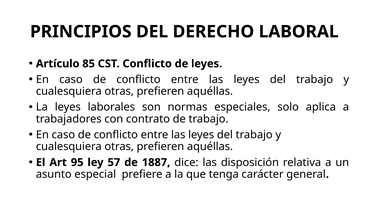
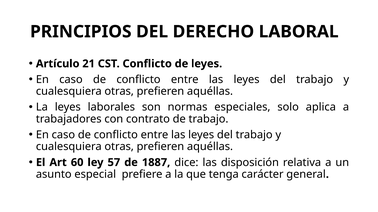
85: 85 -> 21 (89, 64)
95: 95 -> 60 (77, 163)
